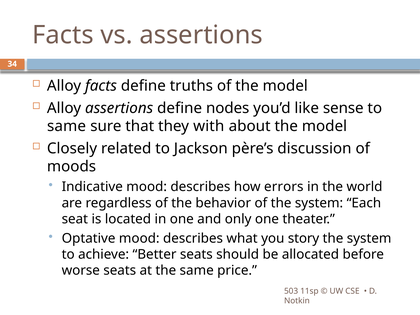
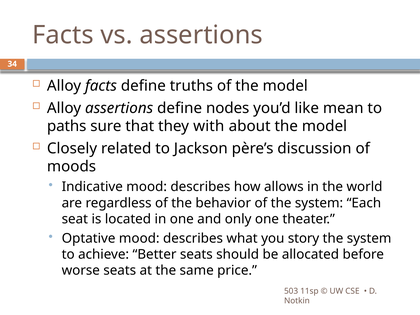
sense: sense -> mean (343, 108)
same: same -> paths (67, 126)
errors: errors -> allows (284, 187)
